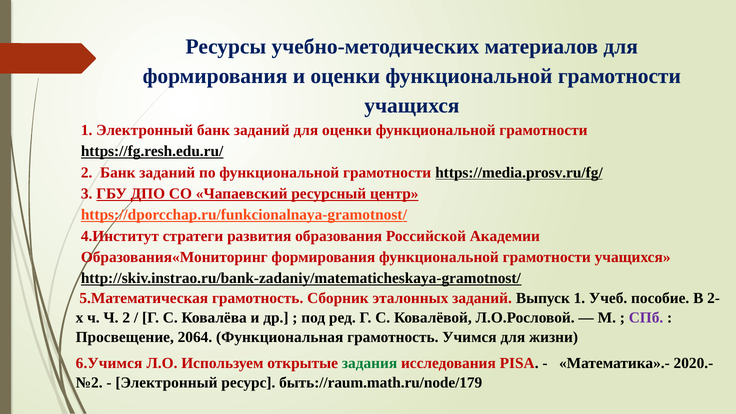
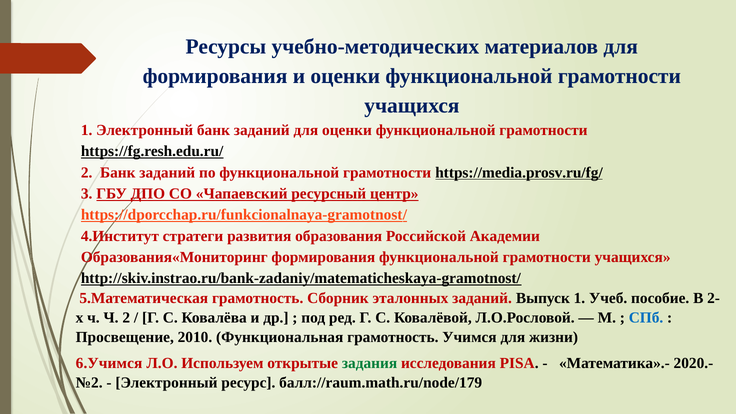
СПб colour: purple -> blue (646, 318)
2064: 2064 -> 2010 (195, 337)
быть://raum.math.ru/node/179: быть://raum.math.ru/node/179 -> балл://raum.math.ru/node/179 (381, 383)
